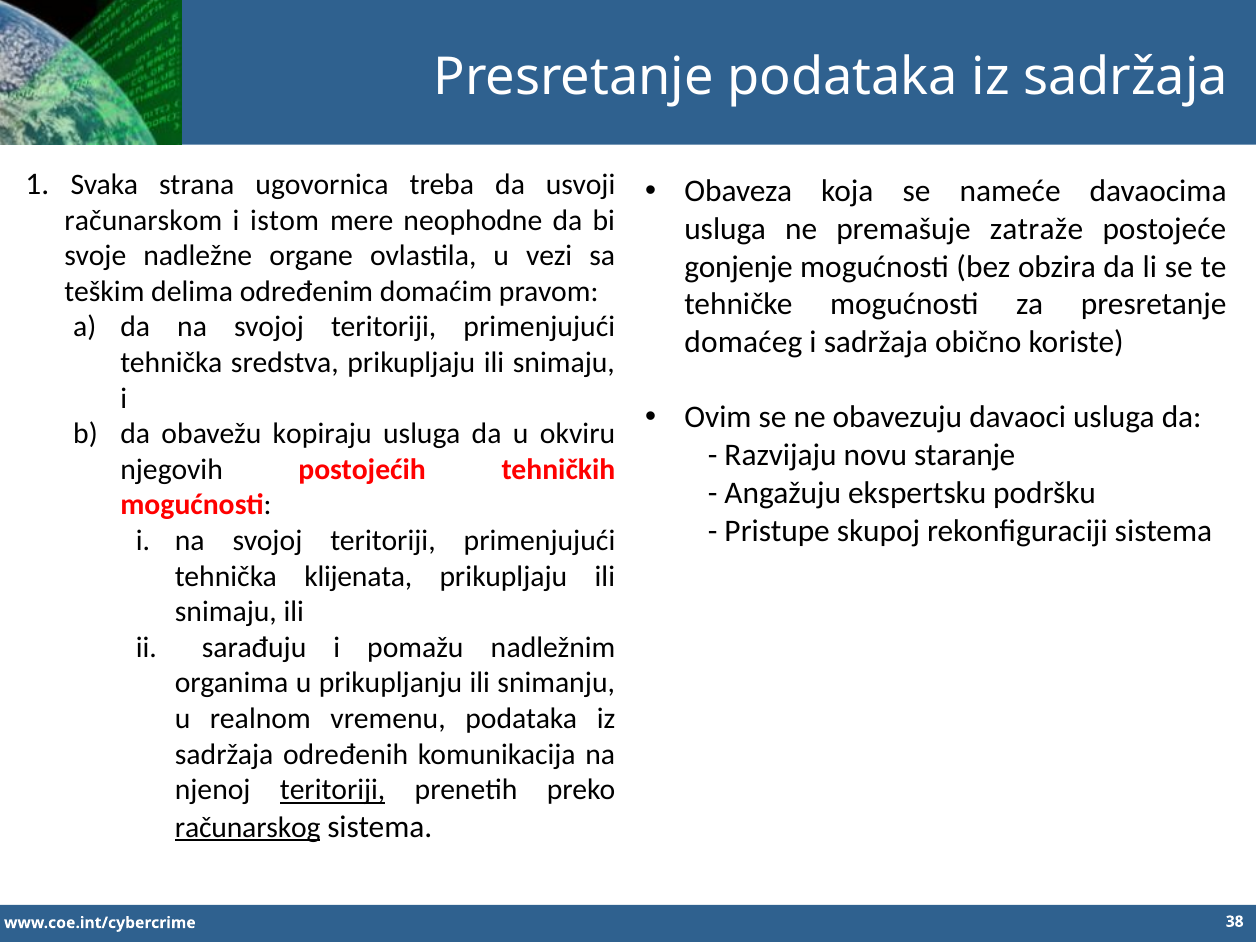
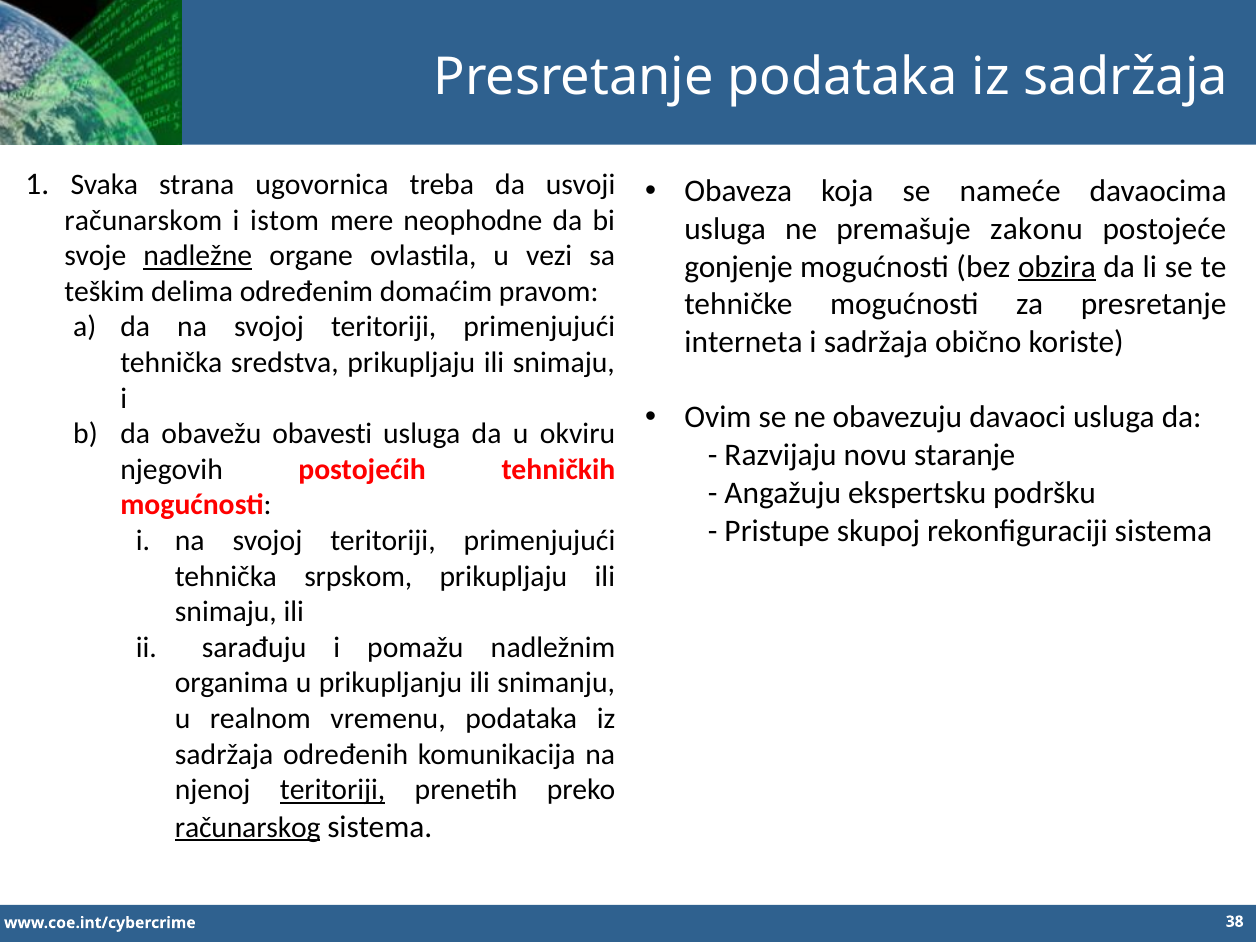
zatraže: zatraže -> zakonu (1036, 229)
nadležne underline: none -> present (198, 256)
obzira underline: none -> present (1057, 267)
domaćeg: domaćeg -> interneta (743, 342)
kopiraju: kopiraju -> obavesti (322, 434)
klijenata: klijenata -> srpskom (358, 576)
